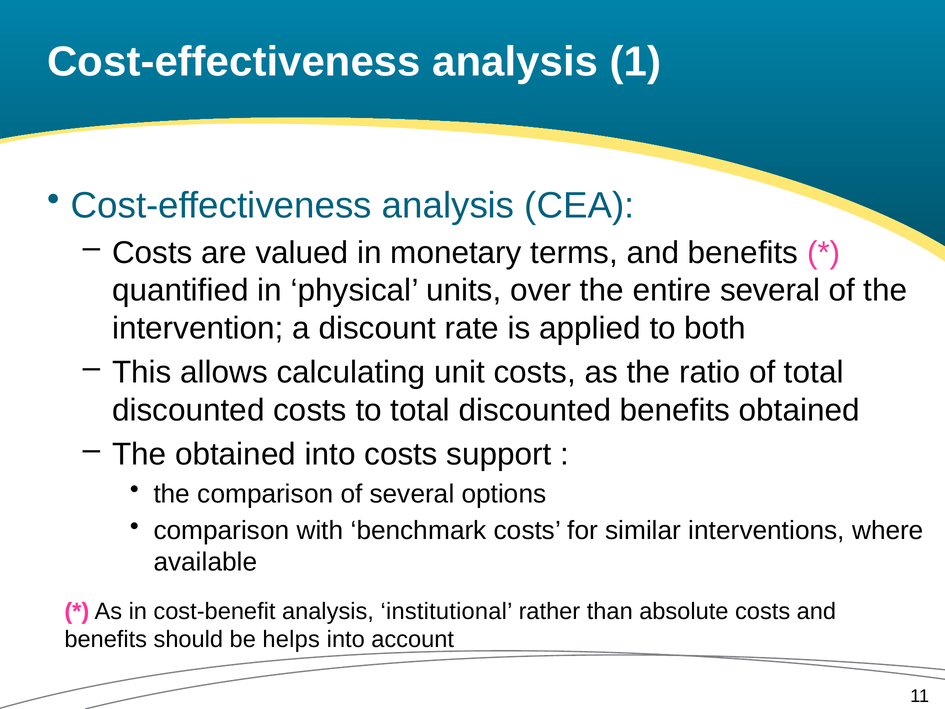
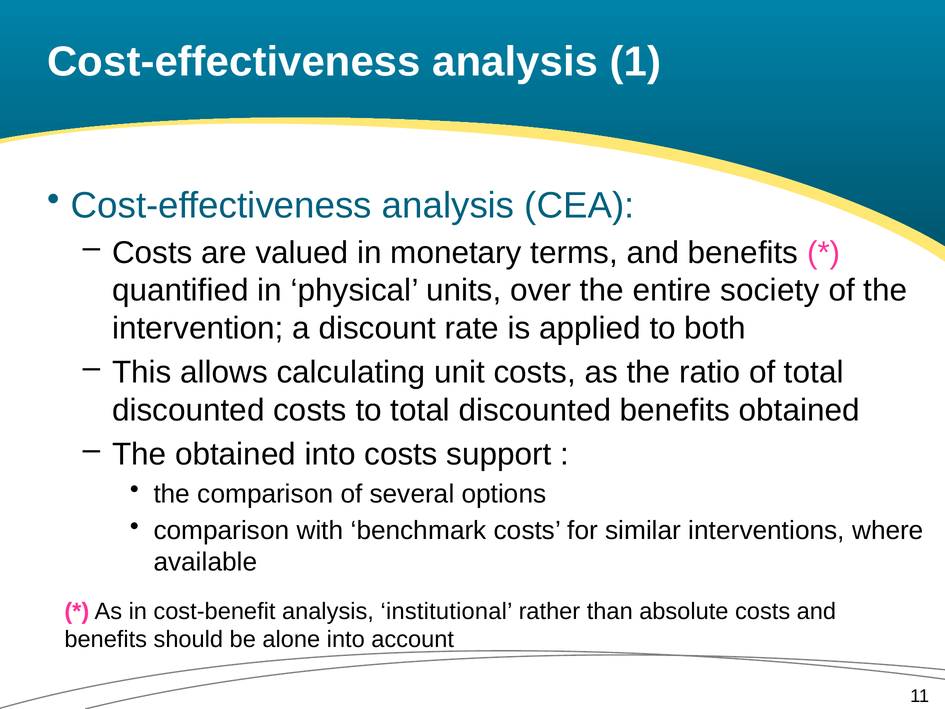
entire several: several -> society (770, 290)
helps: helps -> alone (291, 639)
